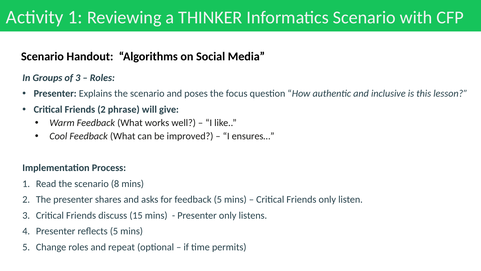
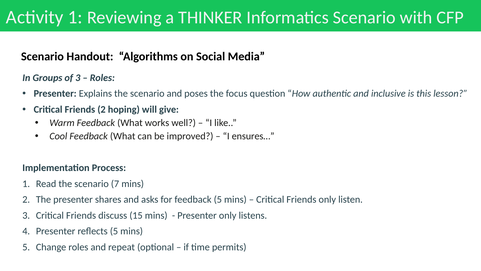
phrase: phrase -> hoping (124, 109)
8: 8 -> 7 (115, 183)
